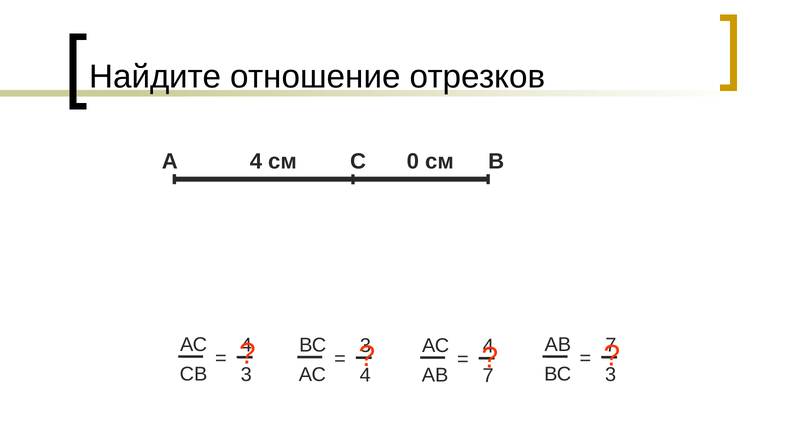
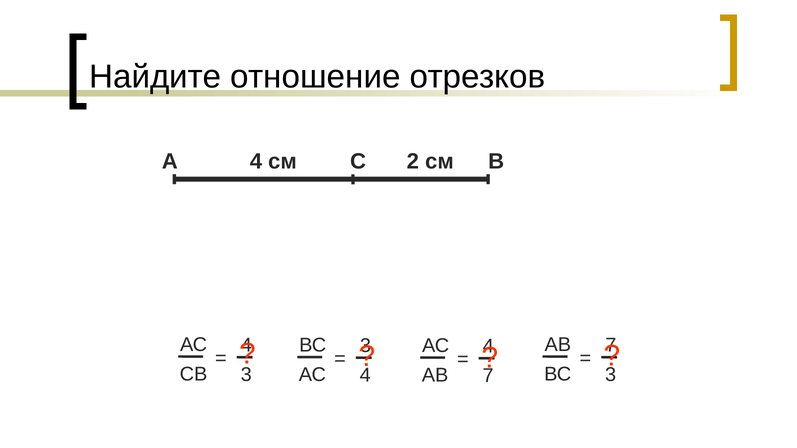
0: 0 -> 2 (413, 161)
